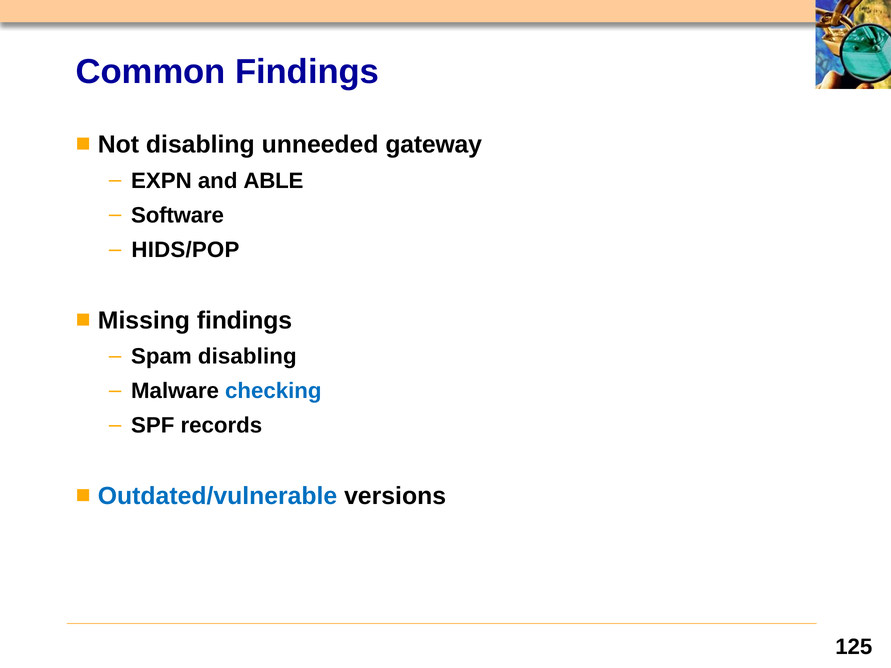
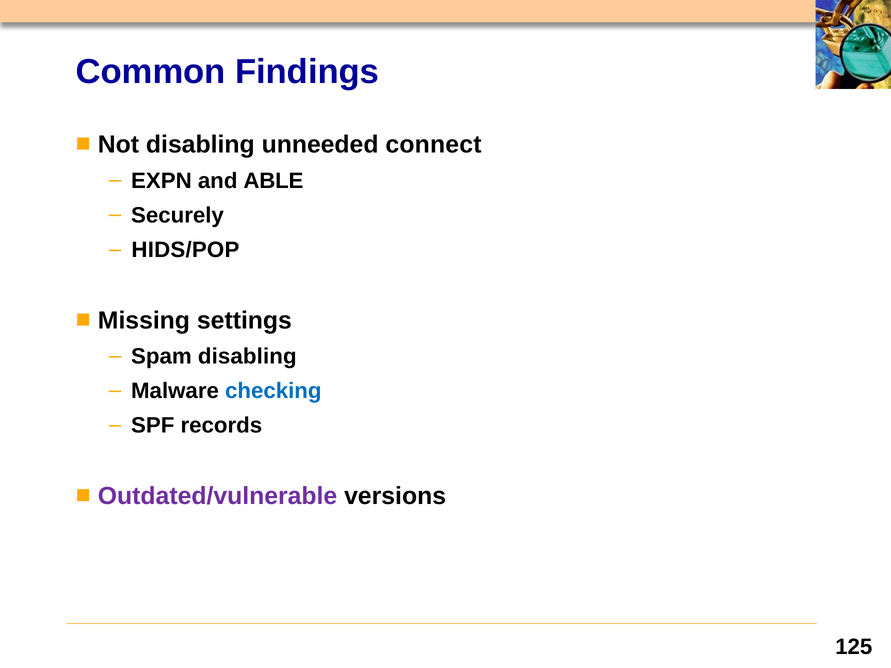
gateway: gateway -> connect (433, 145)
Software: Software -> Securely (177, 215)
Missing findings: findings -> settings (244, 321)
Outdated/vulnerable colour: blue -> purple (218, 496)
